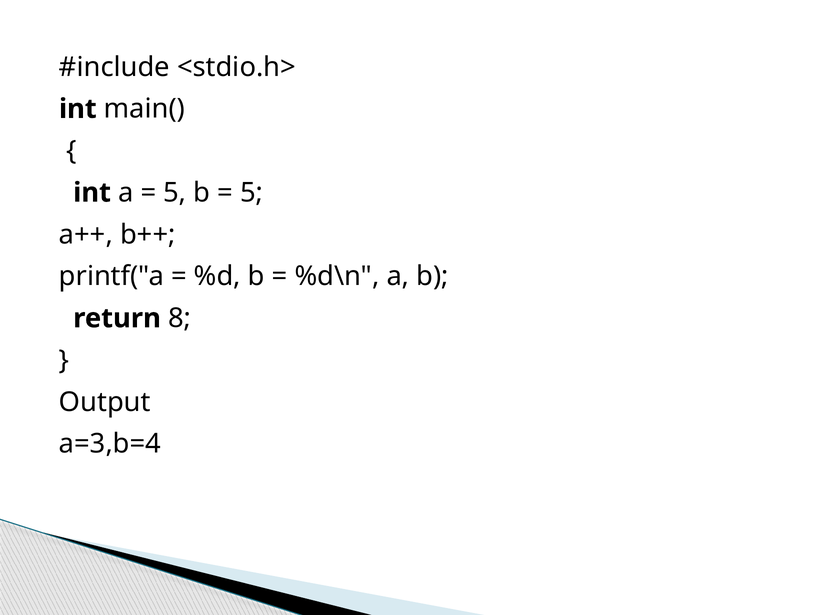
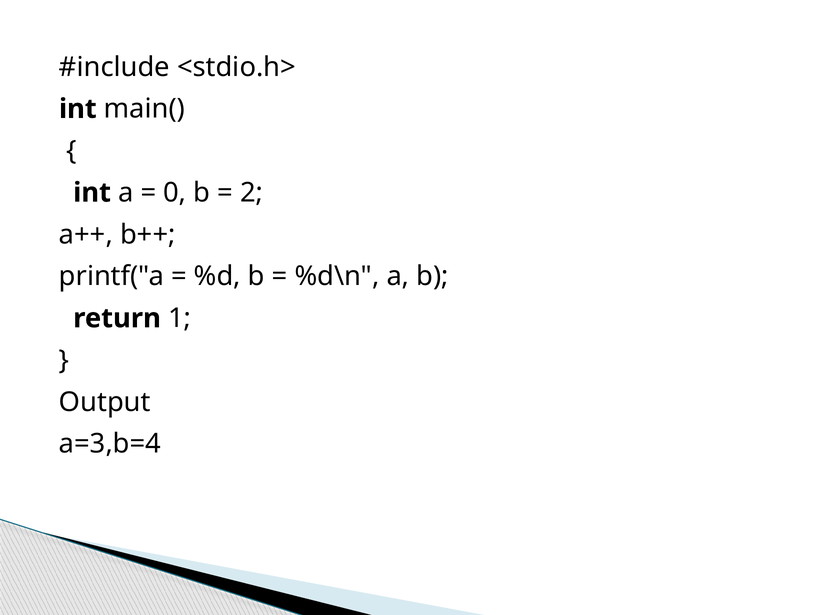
5: 5 -> 0 (175, 193)
5: 5 -> 2 (252, 193)
8: 8 -> 1 (180, 319)
